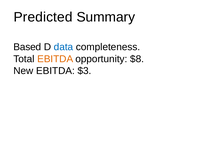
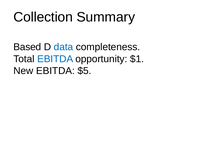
Predicted: Predicted -> Collection (43, 17)
EBITDA colour: orange -> blue (55, 59)
$8: $8 -> $1 (137, 59)
$3: $3 -> $5 (85, 71)
